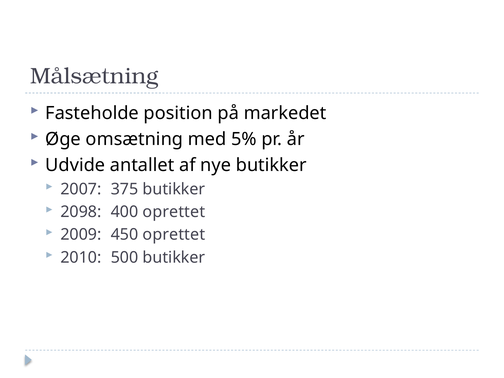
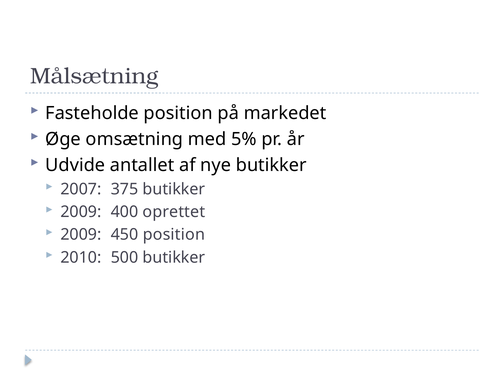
2098: 2098 -> 2009 (81, 212)
450 oprettet: oprettet -> position (174, 235)
